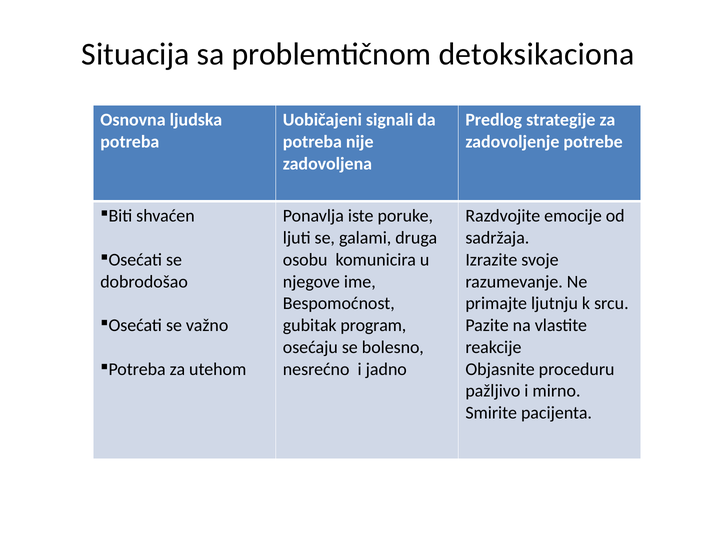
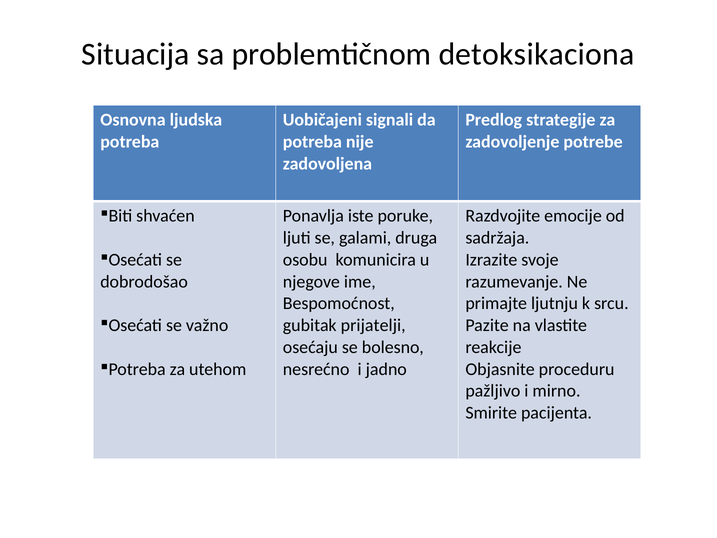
program: program -> prijatelji (373, 325)
